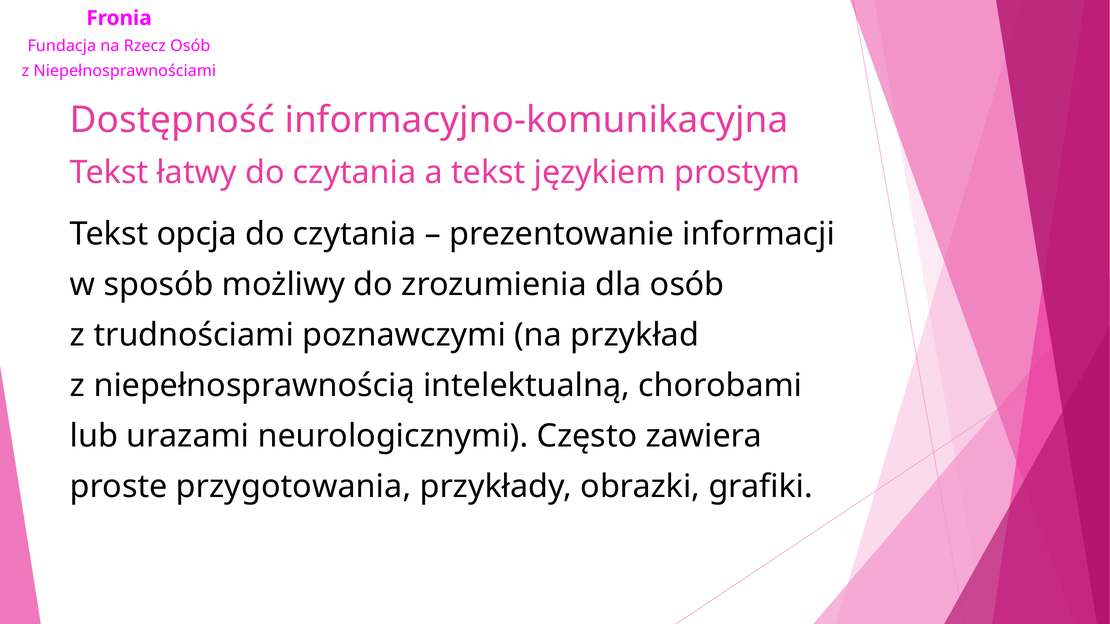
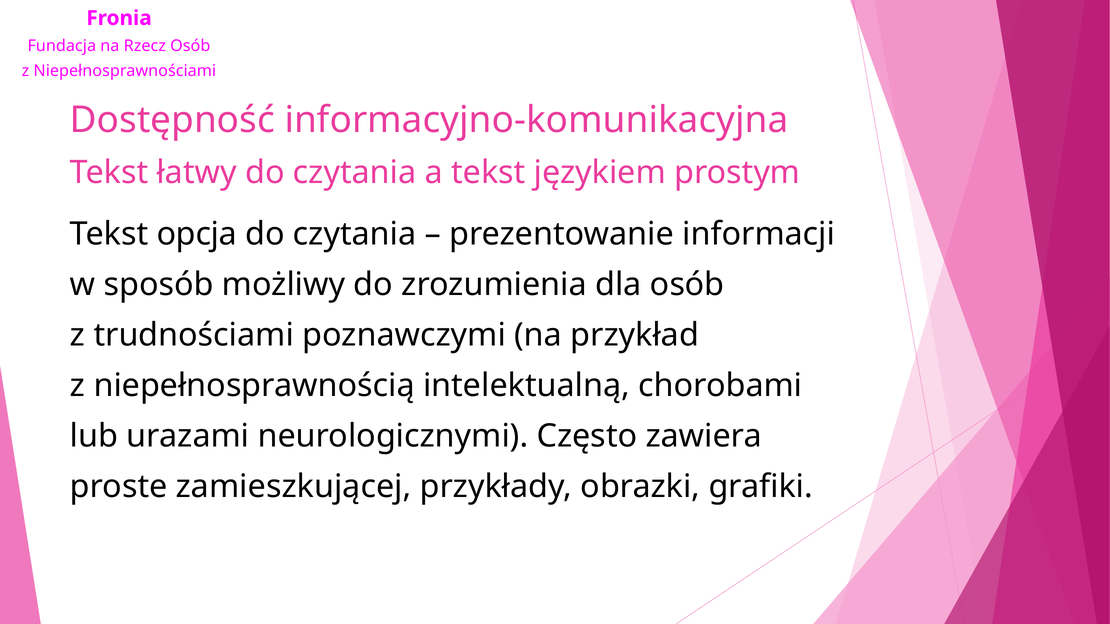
przygotowania: przygotowania -> zamieszkującej (294, 487)
